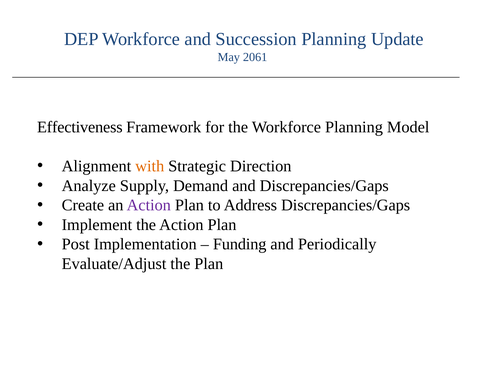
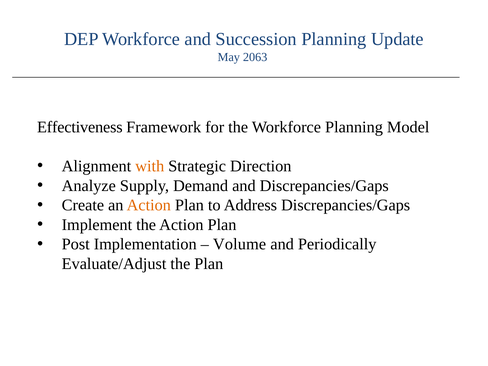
2061: 2061 -> 2063 (255, 57)
Action colour: purple -> orange (149, 205)
Funding: Funding -> Volume (240, 244)
